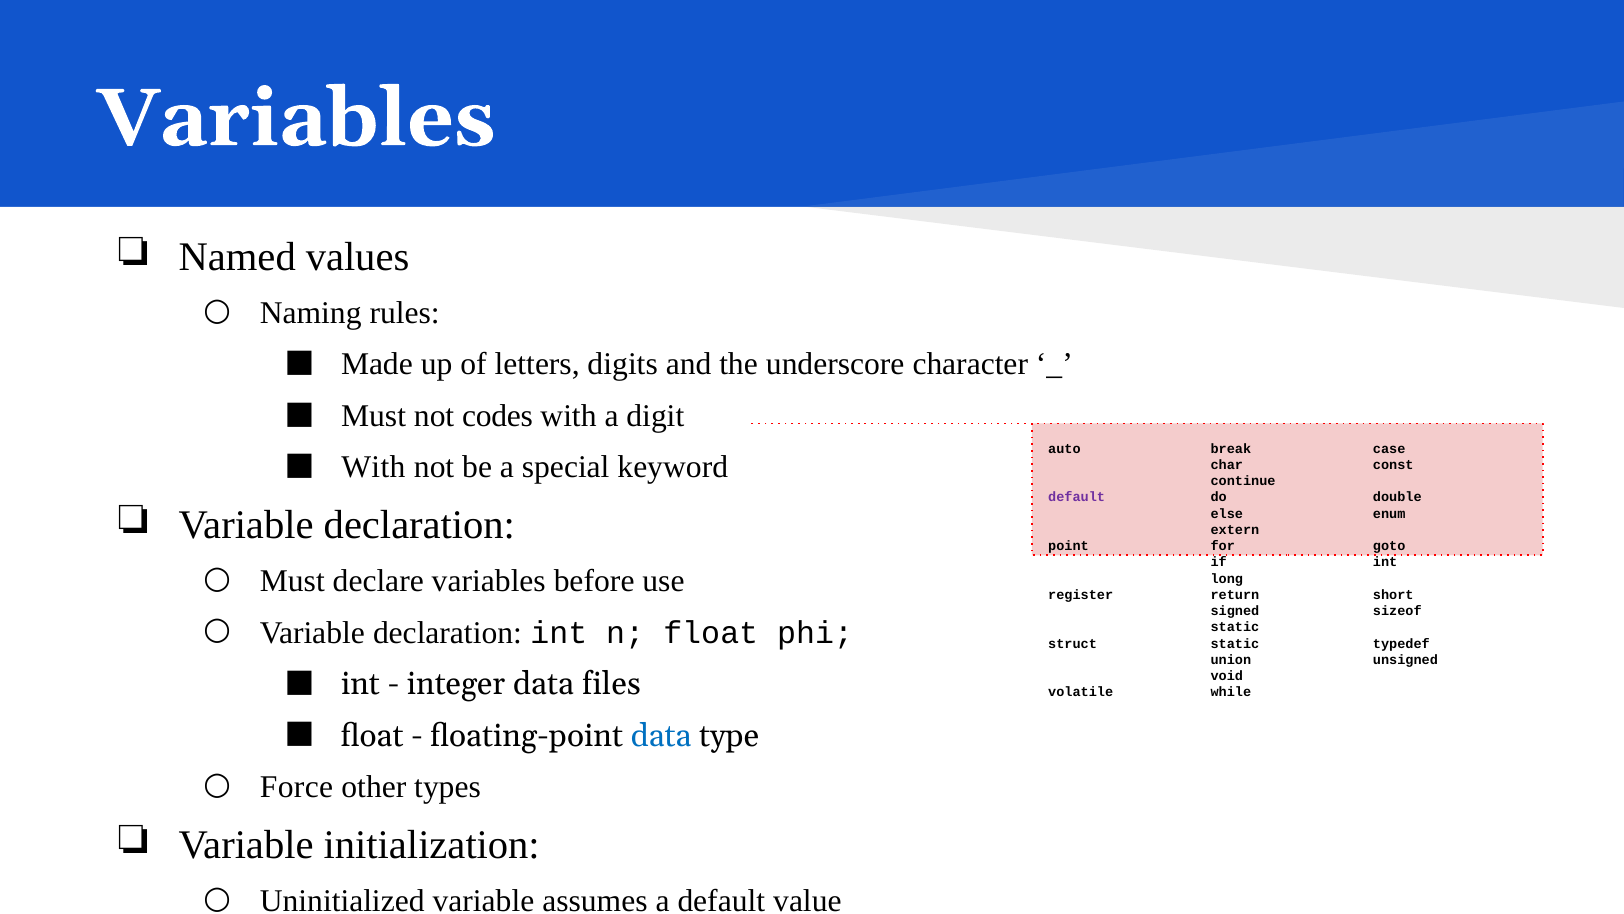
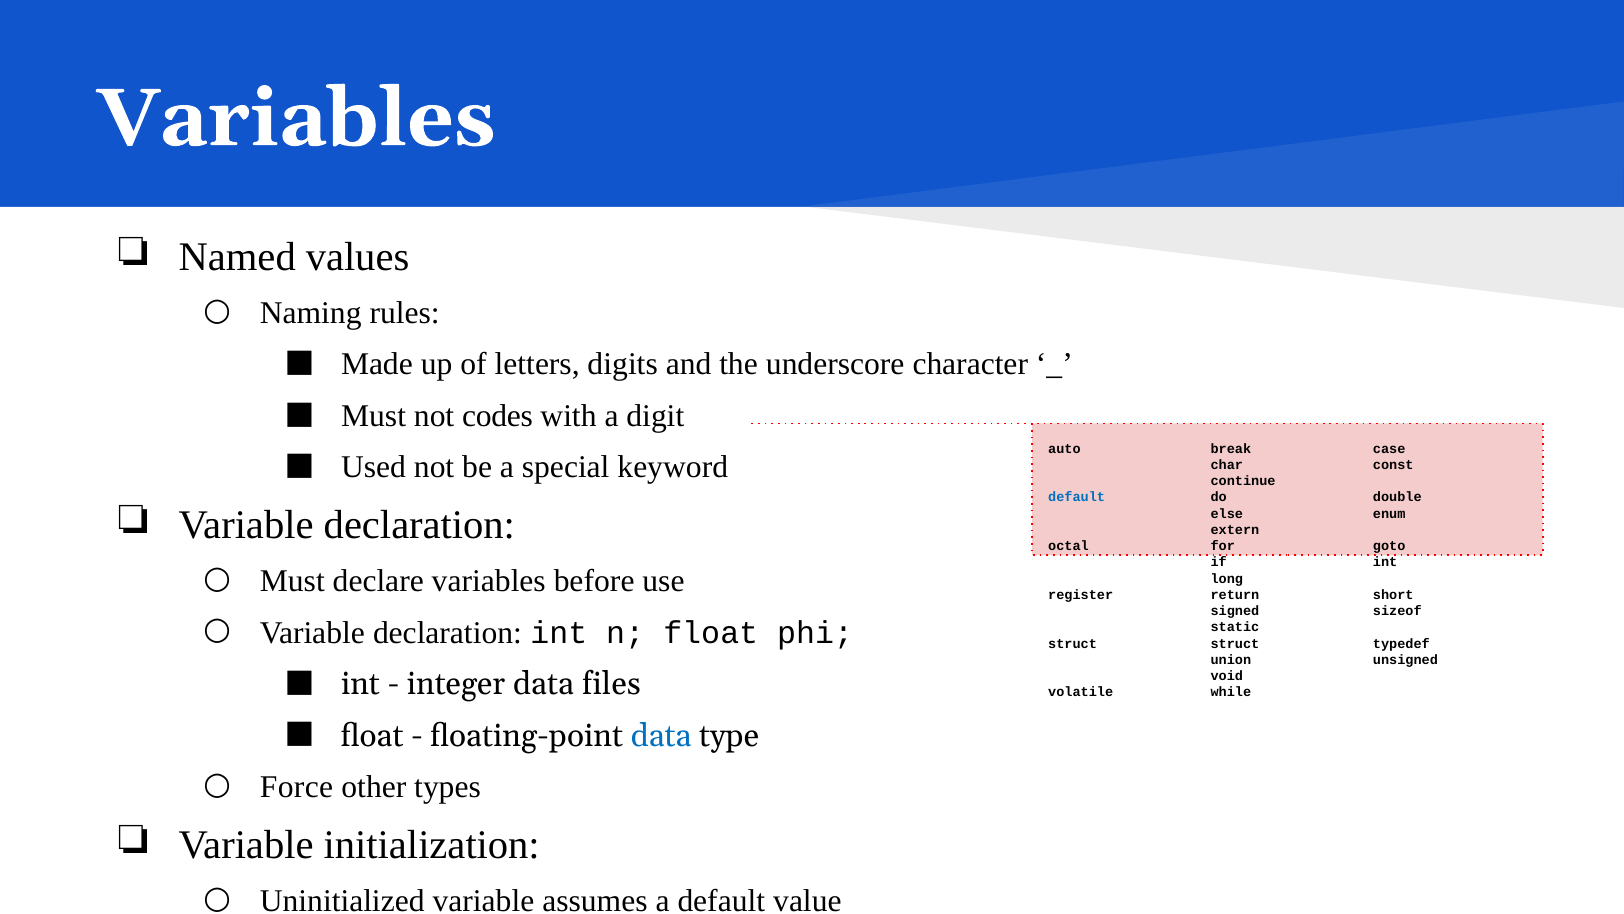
With: With -> Used (374, 467)
default colour: purple -> blue (1077, 497)
point: point -> octal (1068, 546)
struct static: static -> struct (1235, 643)
